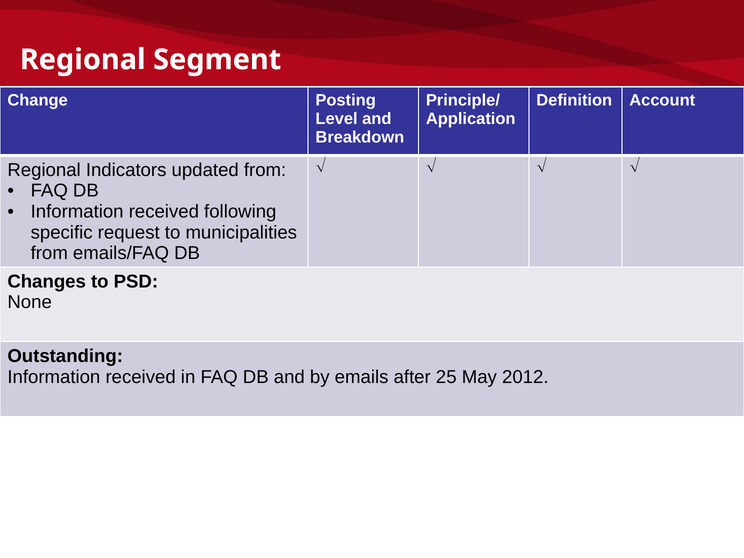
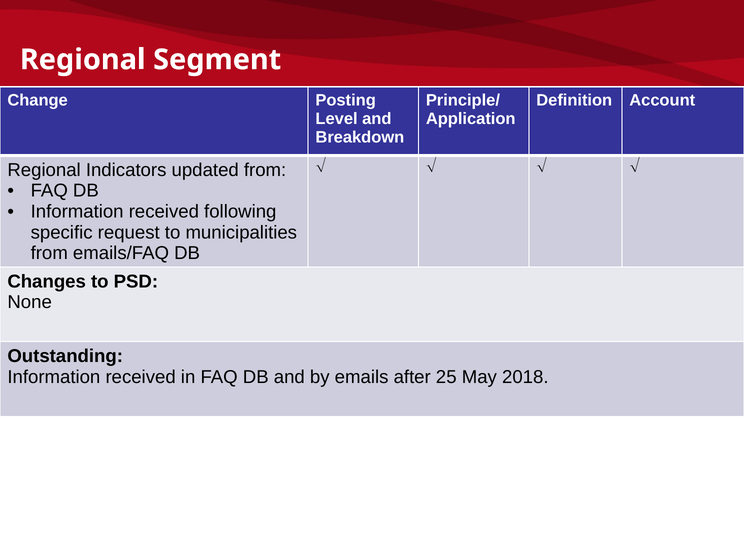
2012: 2012 -> 2018 (525, 377)
